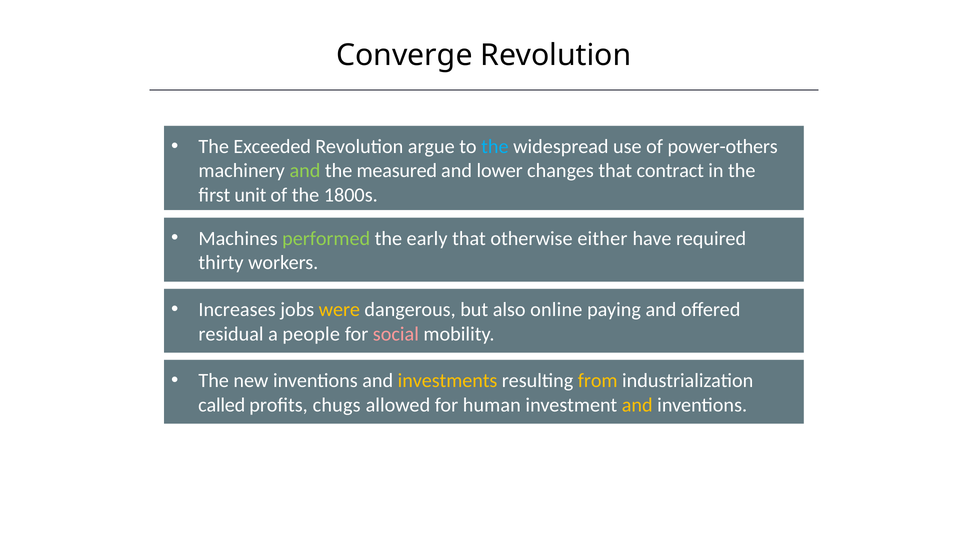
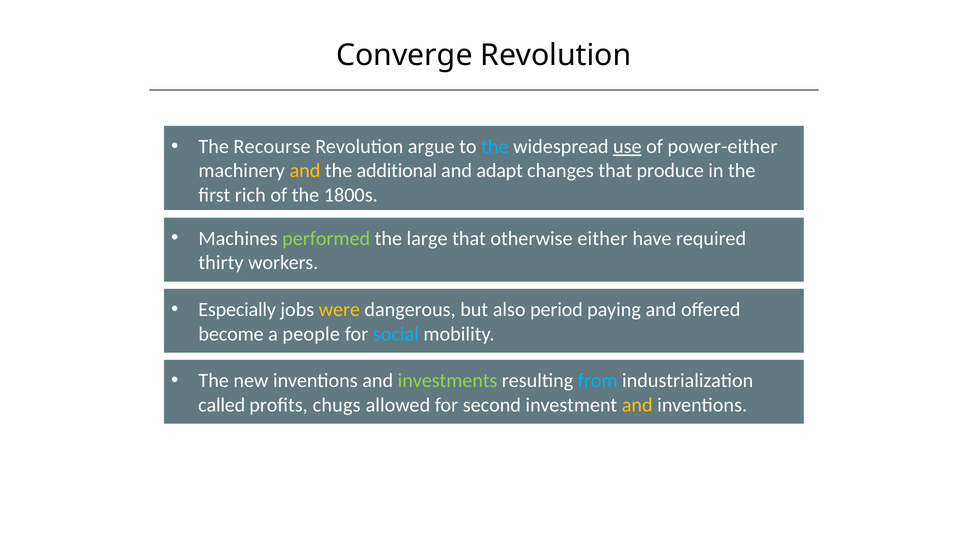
Exceeded: Exceeded -> Recourse (272, 147)
use underline: none -> present (627, 147)
power-others: power-others -> power-either (722, 147)
and colour: light green -> yellow (305, 171)
measured: measured -> additional (397, 171)
lower: lower -> adapt (500, 171)
contract: contract -> produce (670, 171)
unit: unit -> rich (250, 195)
early: early -> large (427, 239)
Increases: Increases -> Especially (237, 310)
online: online -> period (556, 310)
residual: residual -> become (231, 334)
social colour: pink -> light blue (396, 334)
investments colour: yellow -> light green (448, 381)
from colour: yellow -> light blue (598, 381)
human: human -> second (492, 405)
